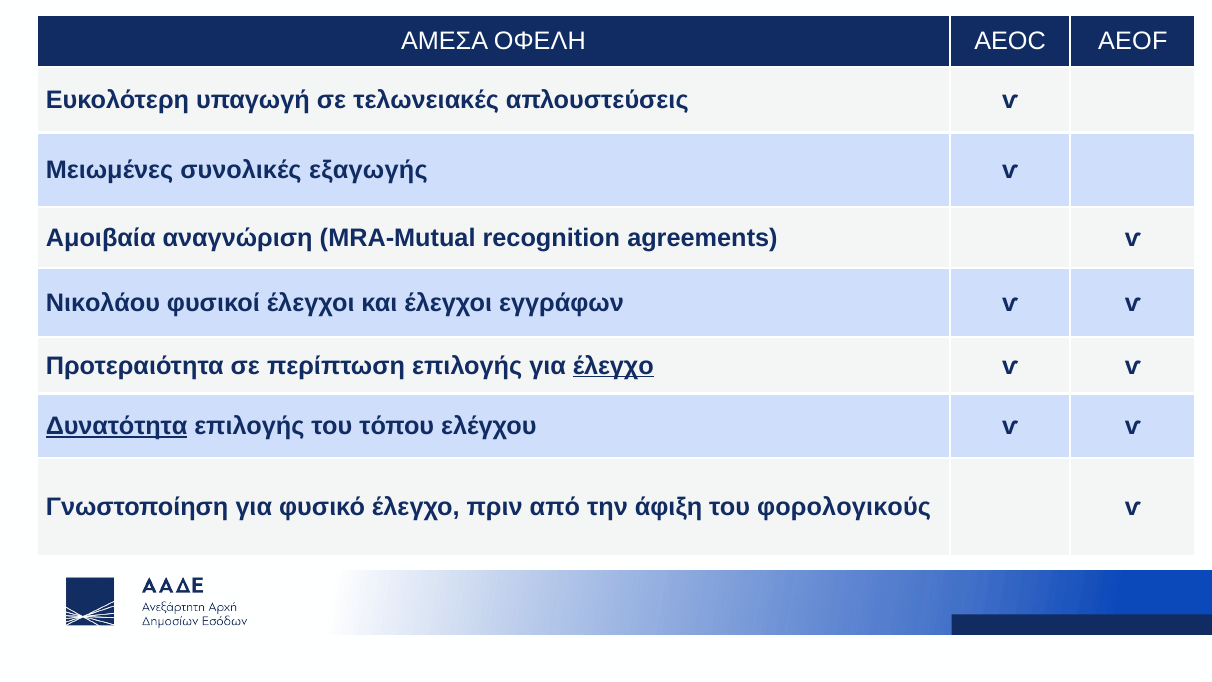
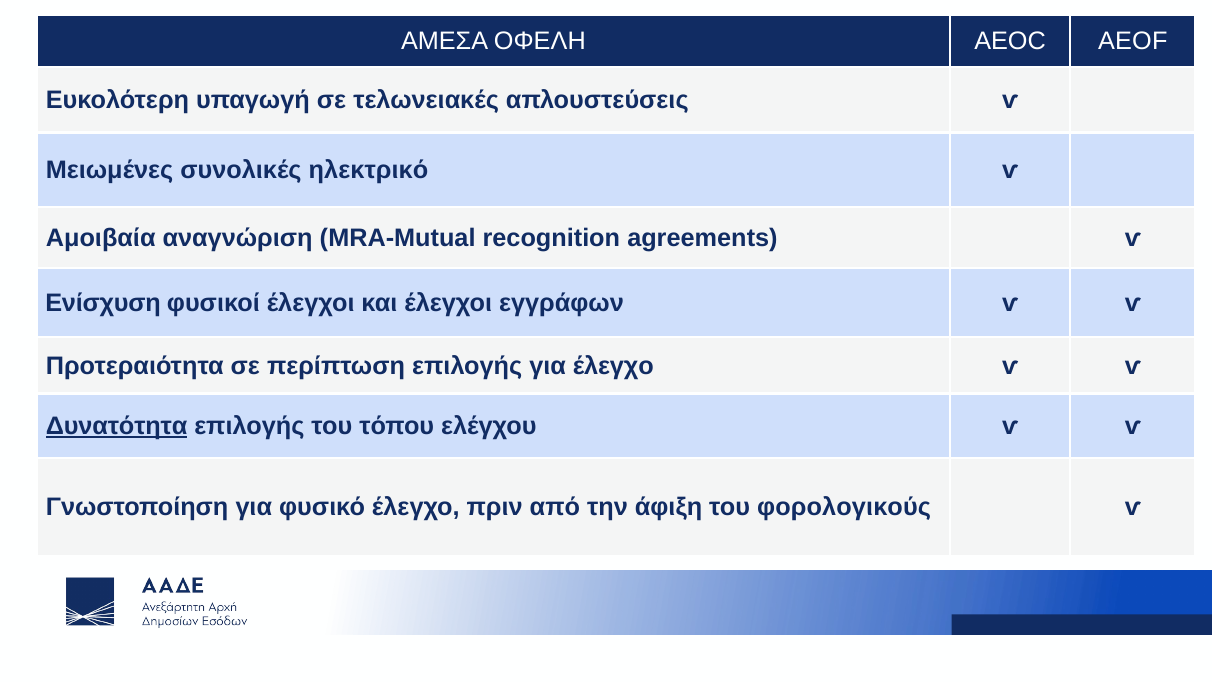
εξαγωγής: εξαγωγής -> ηλεκτρικό (369, 170)
Νικολάου: Νικολάου -> Ενίσχυση (103, 303)
έλεγχο underline: present -> none (613, 366)
